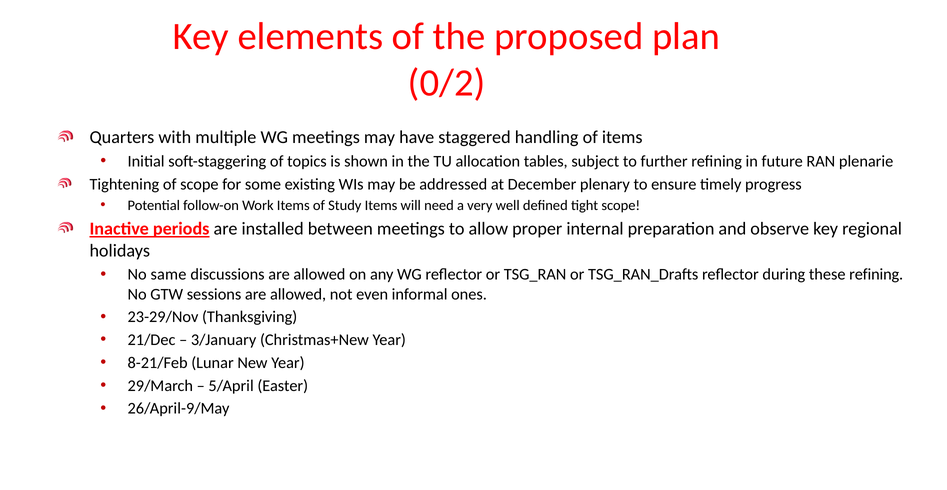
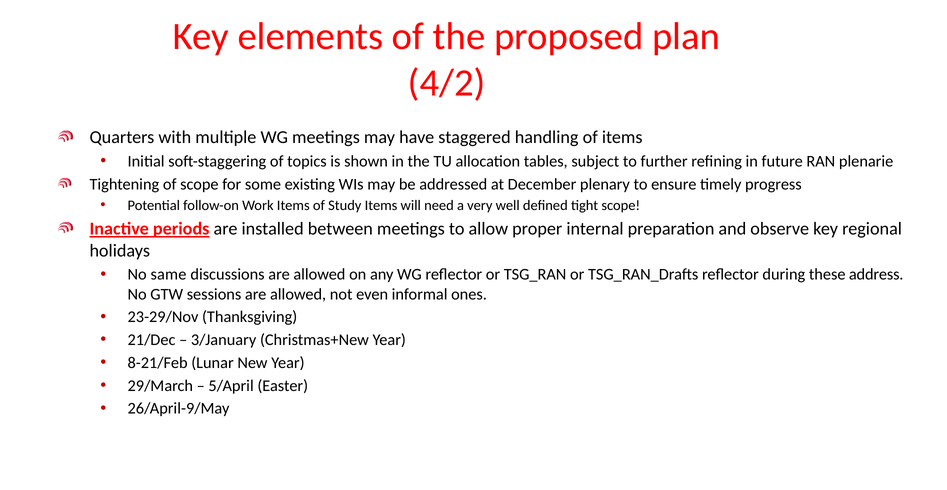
0/2: 0/2 -> 4/2 (447, 83)
these refining: refining -> address (876, 274)
